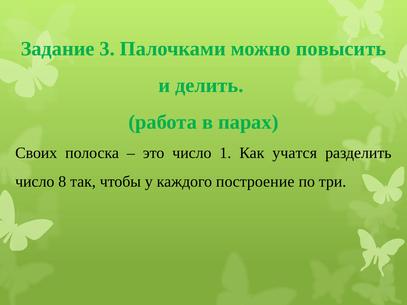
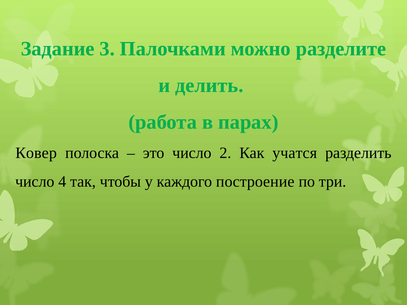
повысить: повысить -> разделите (341, 49)
Своих: Своих -> Ковер (36, 153)
1: 1 -> 2 (225, 153)
8: 8 -> 4 (62, 182)
